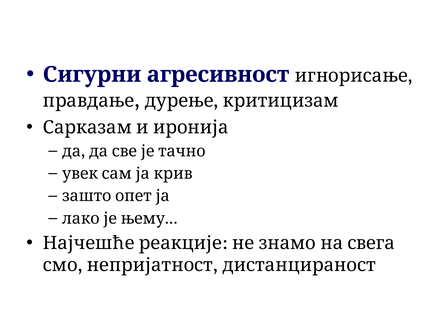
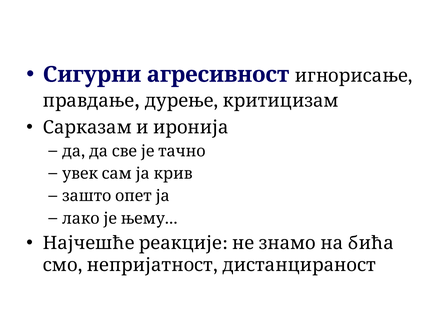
свега: свега -> бића (371, 243)
